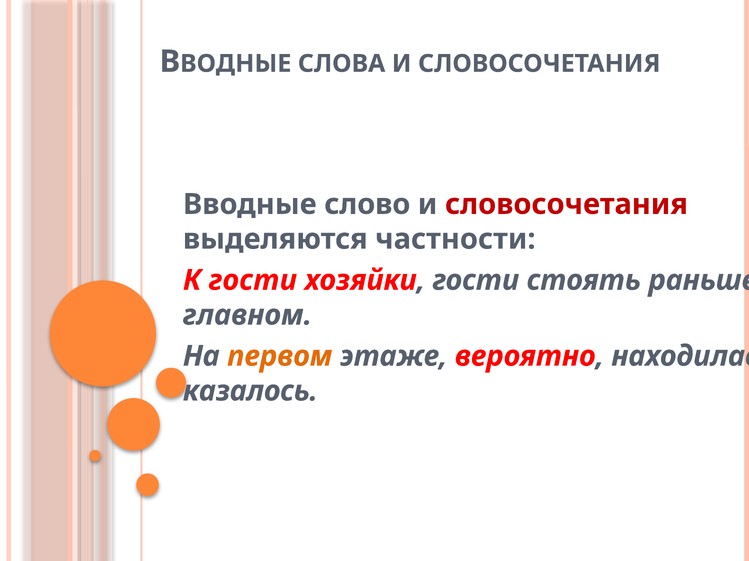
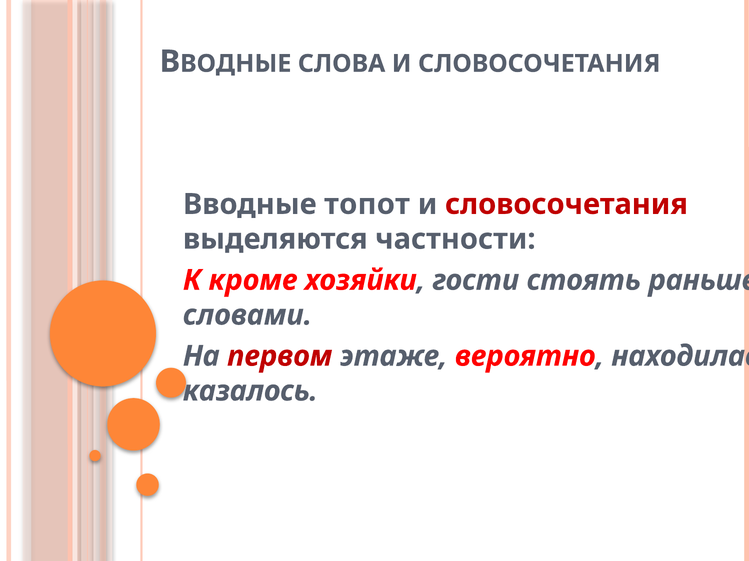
слово: слово -> топот (367, 205)
К гости: гости -> кроме (253, 281)
главном: главном -> словами (247, 315)
первом colour: orange -> red (280, 357)
